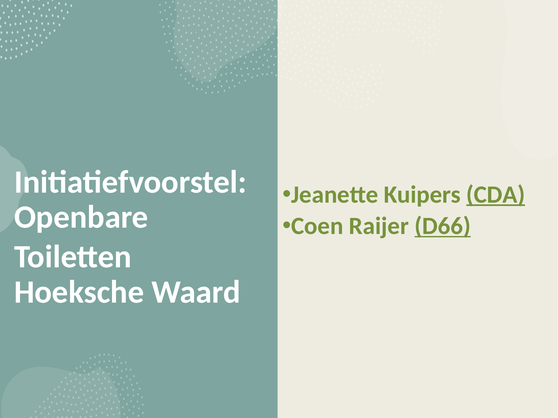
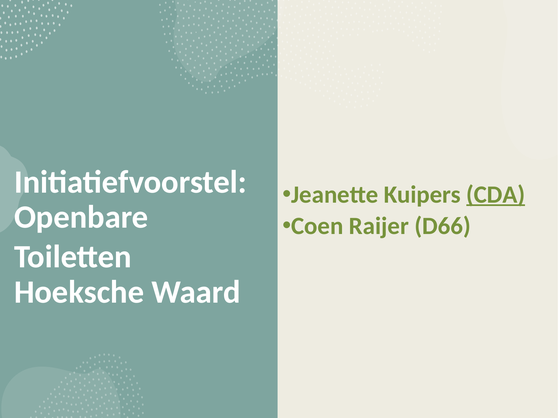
D66 underline: present -> none (443, 226)
